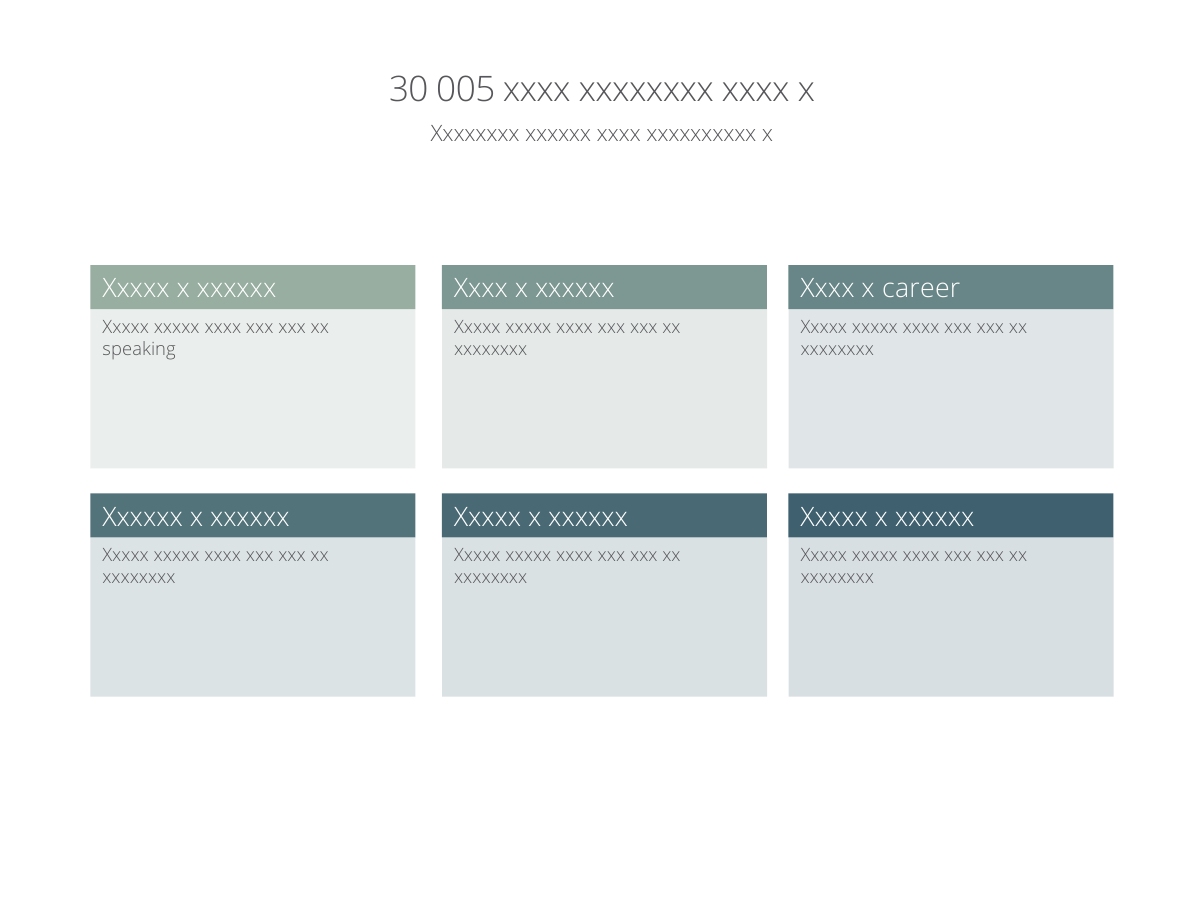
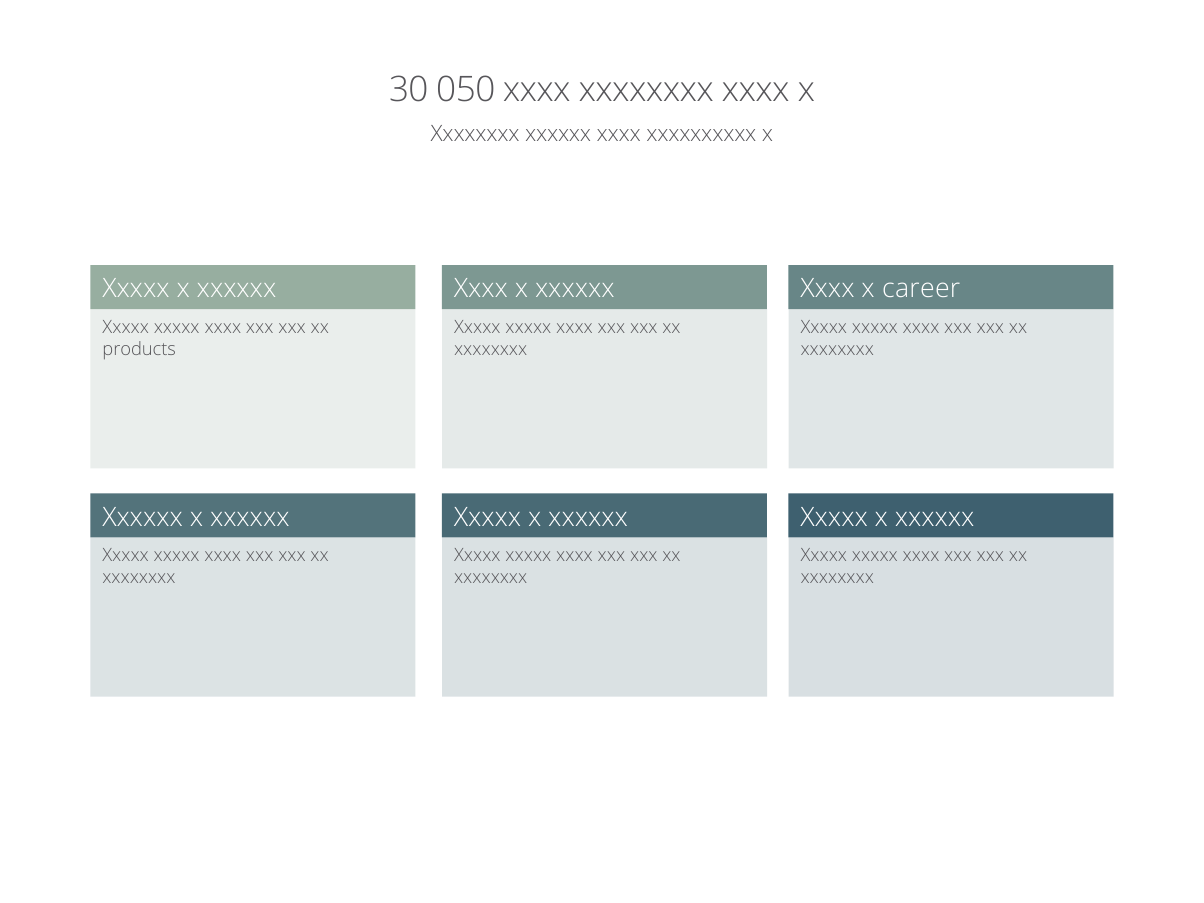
005: 005 -> 050 (466, 90)
speaking: speaking -> products (139, 350)
